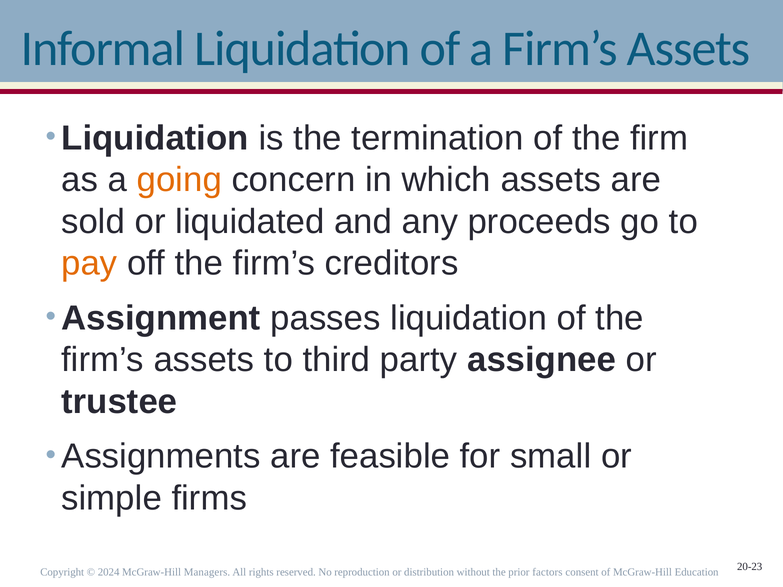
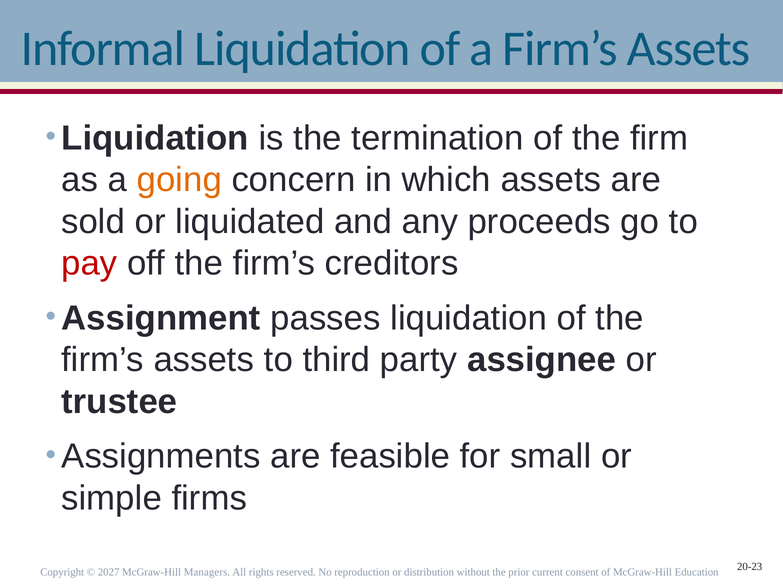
pay colour: orange -> red (89, 263)
2024: 2024 -> 2027 (109, 572)
factors: factors -> current (548, 572)
